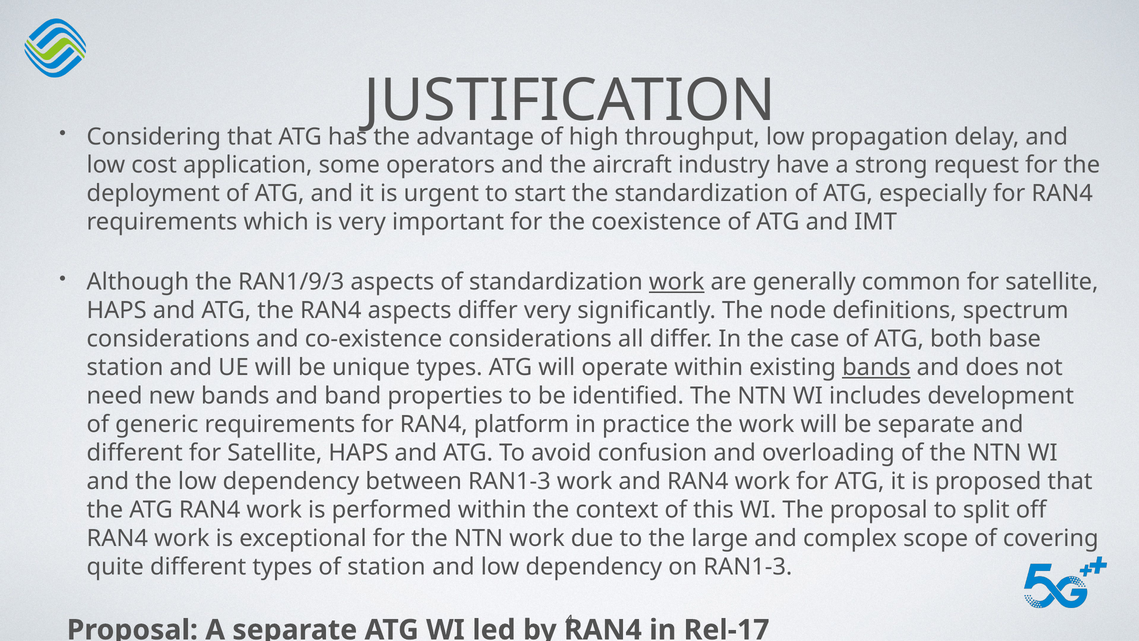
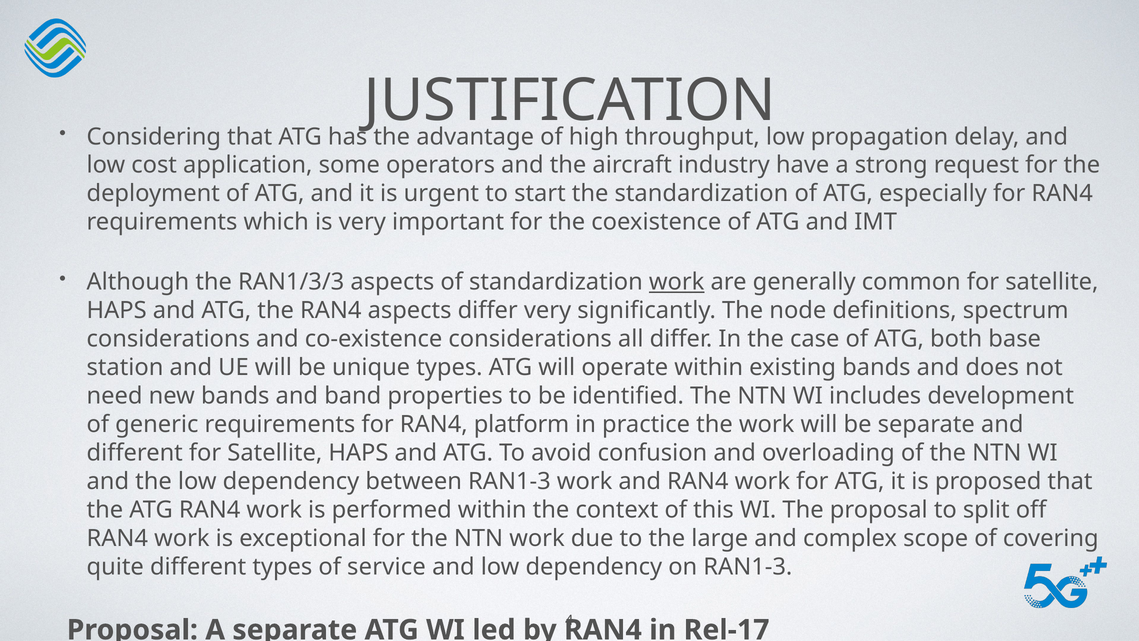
RAN1/9/3: RAN1/9/3 -> RAN1/3/3 (291, 282)
bands underline: present -> none (876, 367)
of station: station -> service (386, 567)
